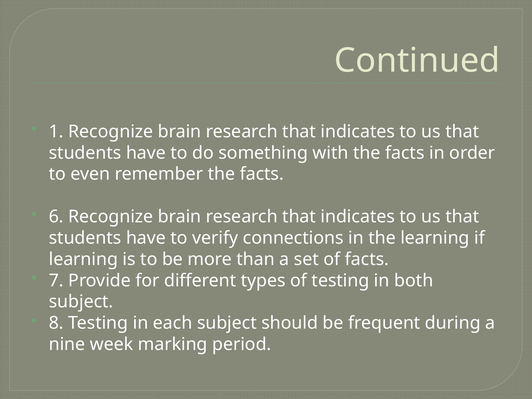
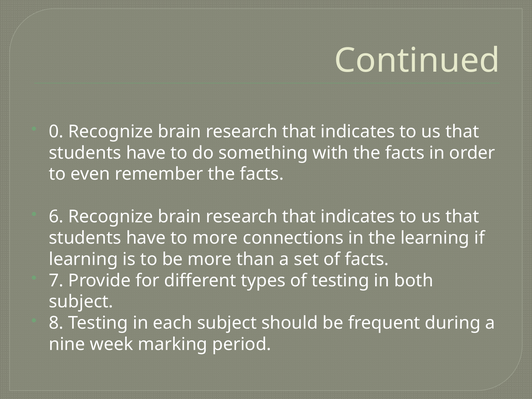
1: 1 -> 0 (56, 132)
to verify: verify -> more (215, 238)
